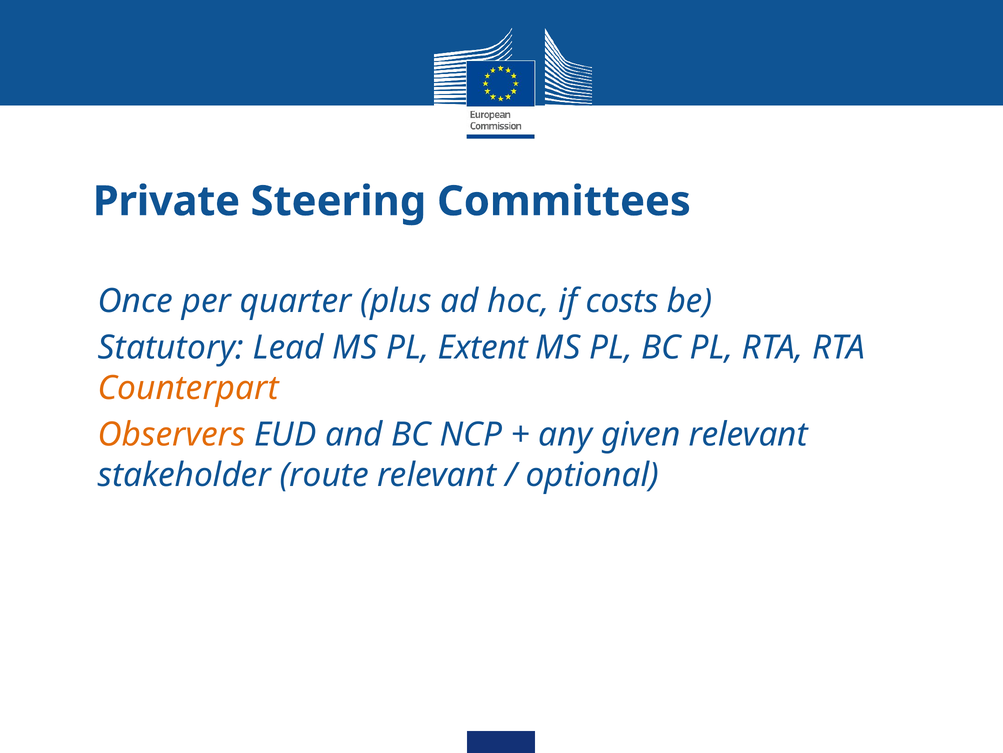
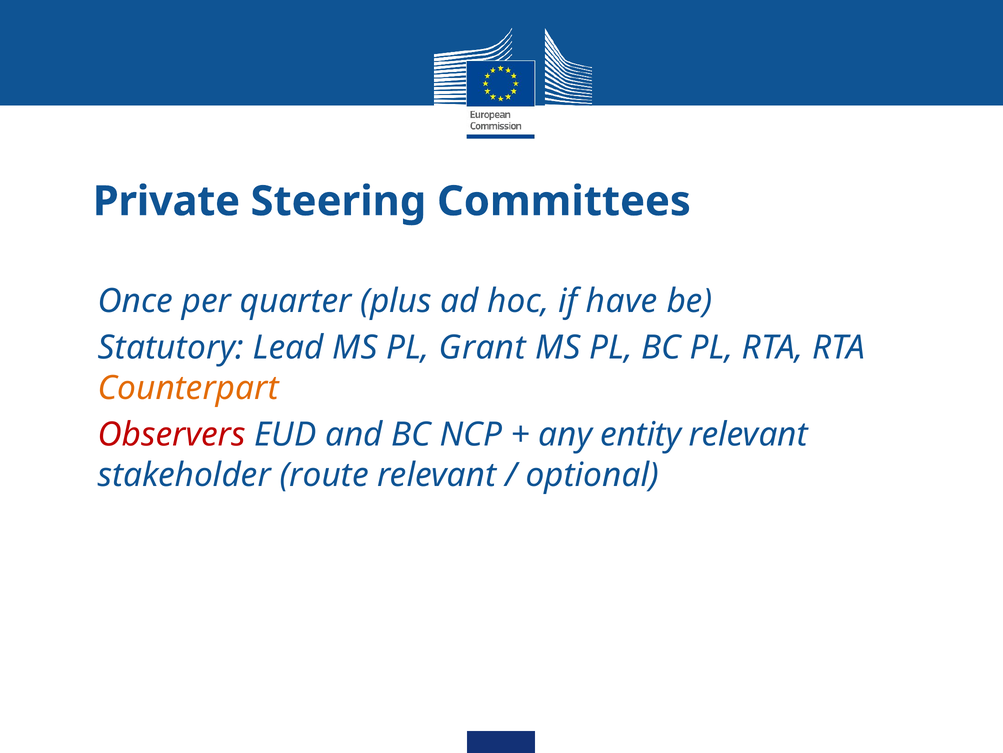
costs: costs -> have (622, 301)
Extent: Extent -> Grant (482, 348)
Observers colour: orange -> red (172, 435)
given: given -> entity (641, 435)
